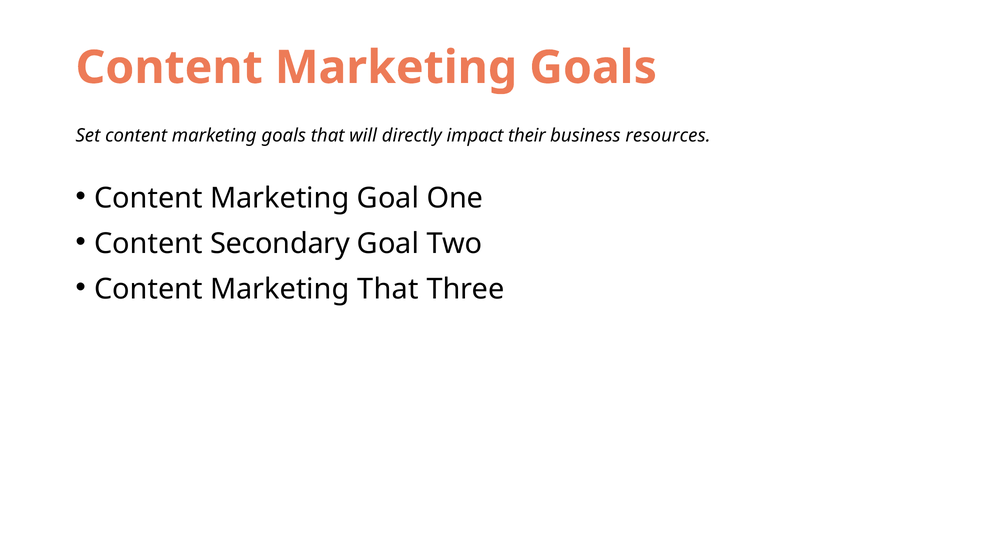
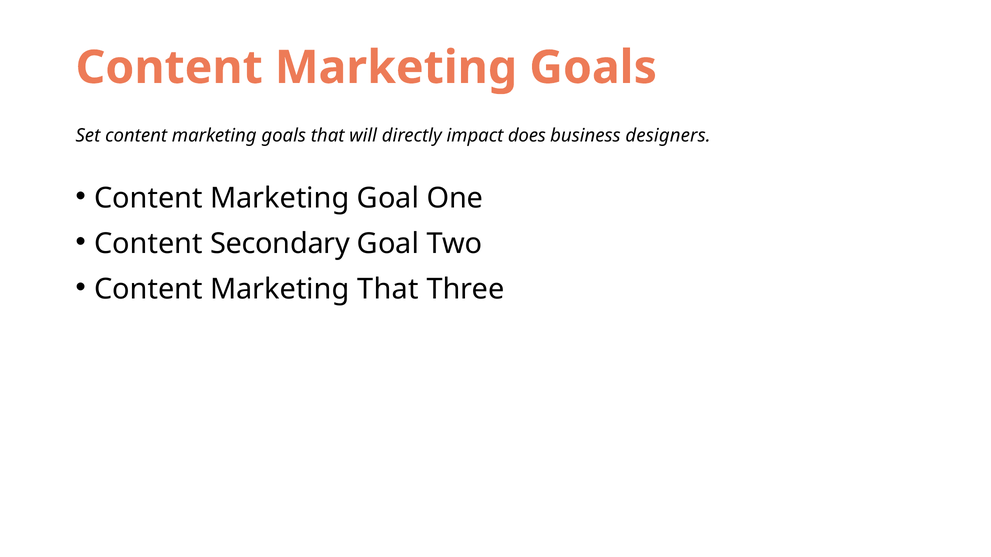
their: their -> does (527, 136)
resources: resources -> designers (668, 136)
